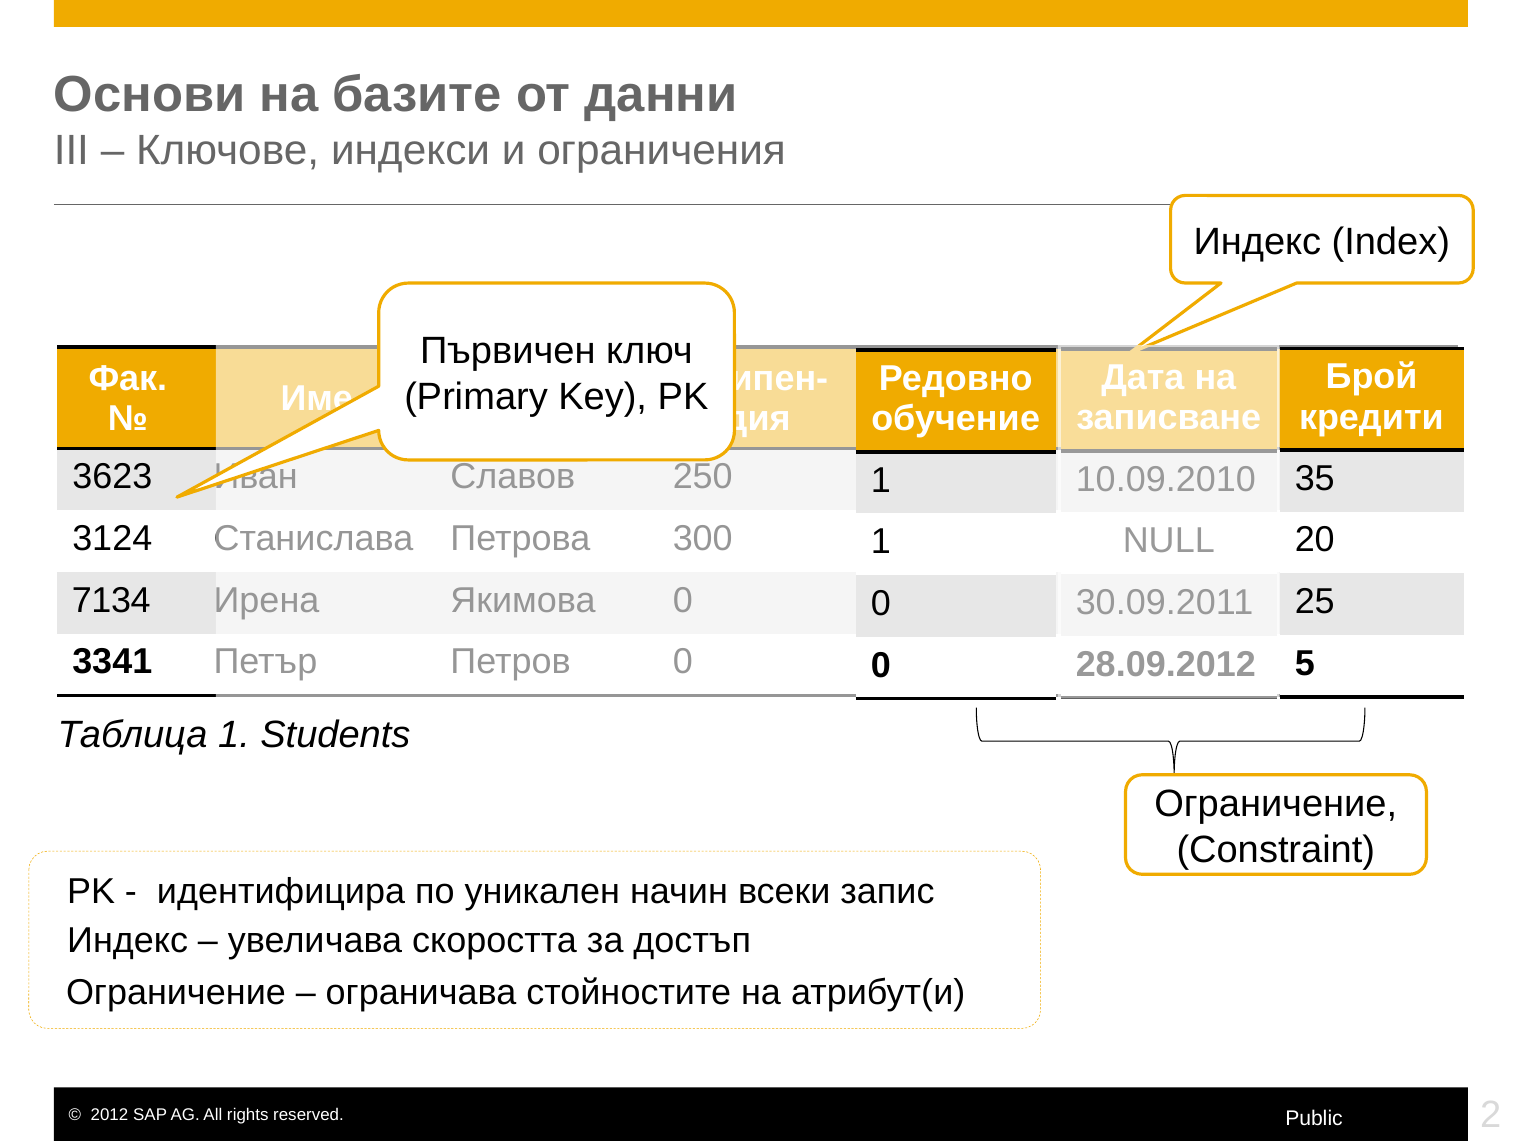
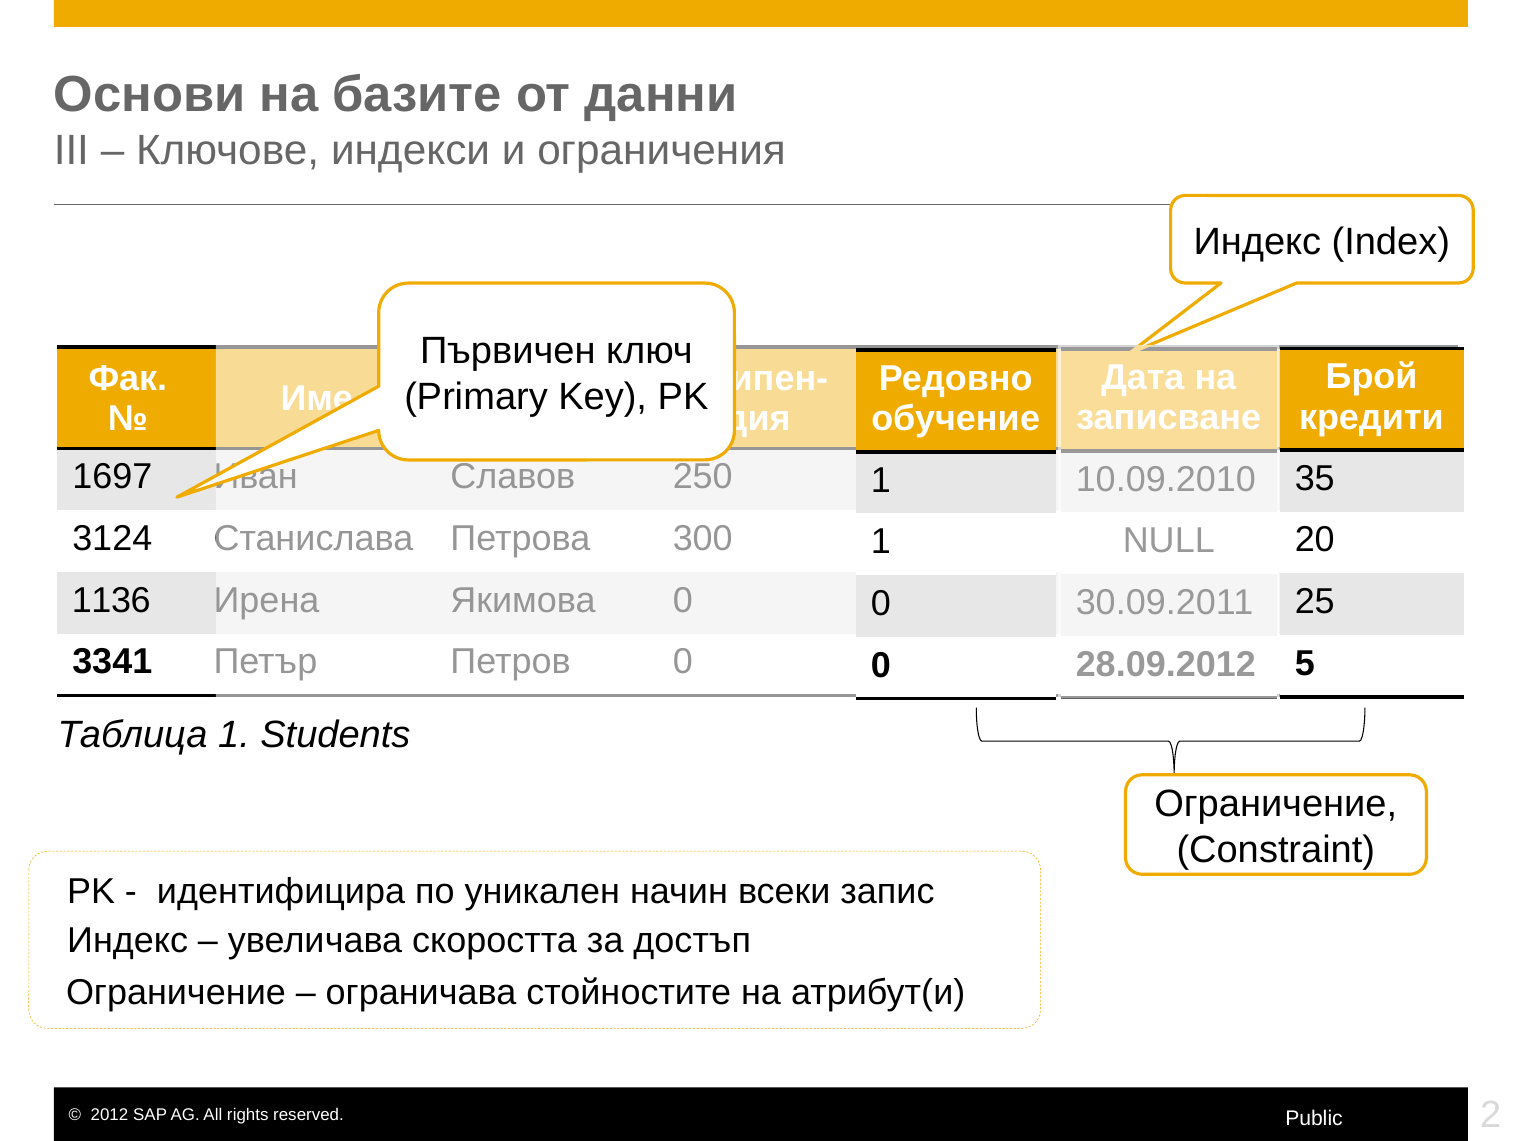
3623: 3623 -> 1697 (112, 477)
7134: 7134 -> 1136 (111, 601)
